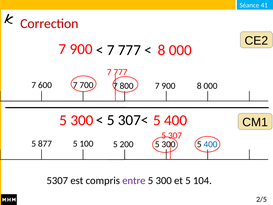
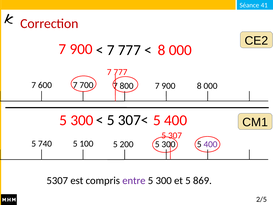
877: 877 -> 740 (45, 143)
400 colour: blue -> purple (210, 144)
104: 104 -> 869 (202, 180)
